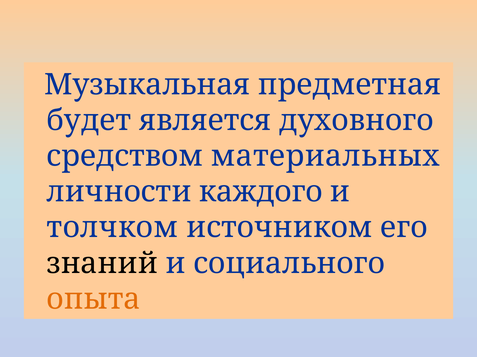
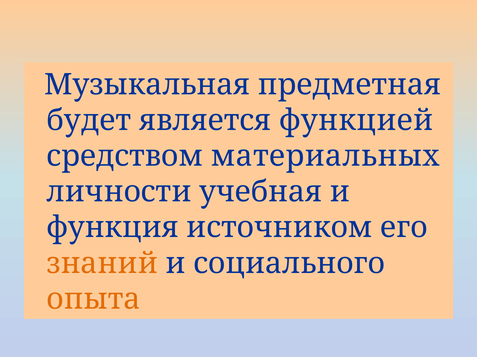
духовного: духовного -> функцией (356, 121)
каждого: каждого -> учебная (261, 192)
толчком: толчком -> функция (113, 228)
знаний colour: black -> orange (102, 264)
